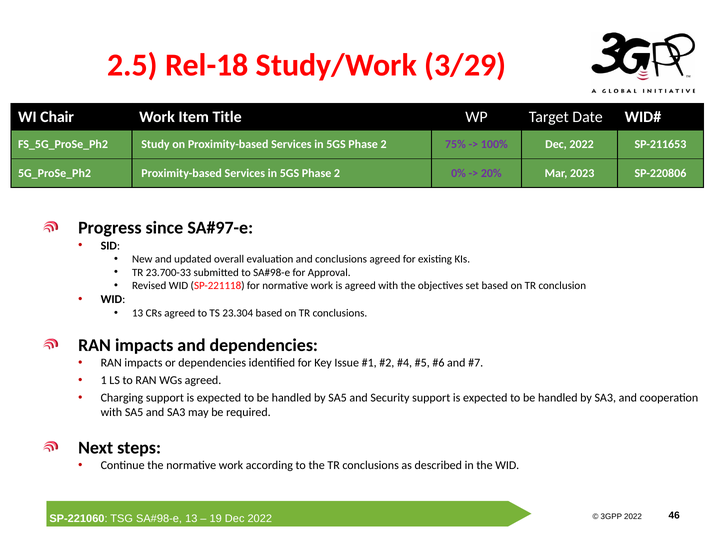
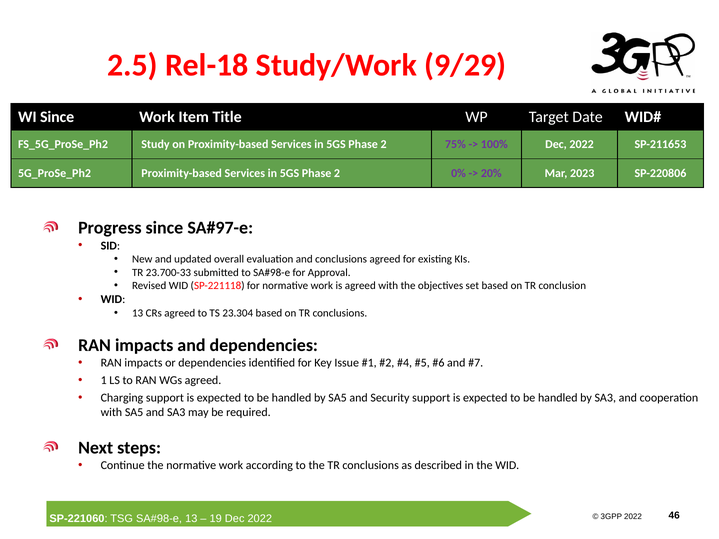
3/29: 3/29 -> 9/29 (465, 65)
WI Chair: Chair -> Since (57, 117)
